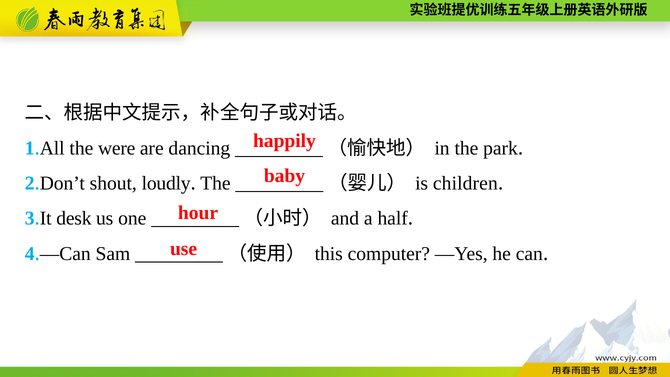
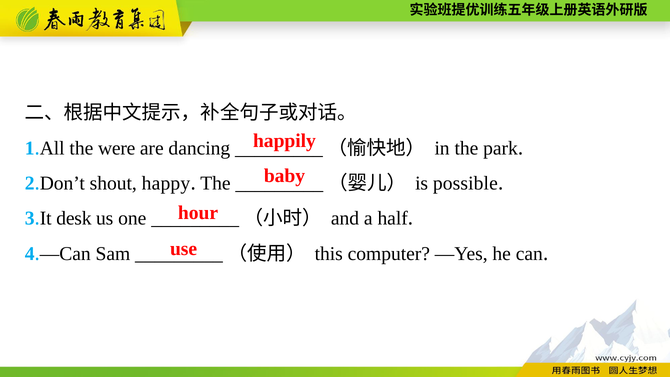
loudly: loudly -> happy (166, 183)
children: children -> possible (465, 183)
